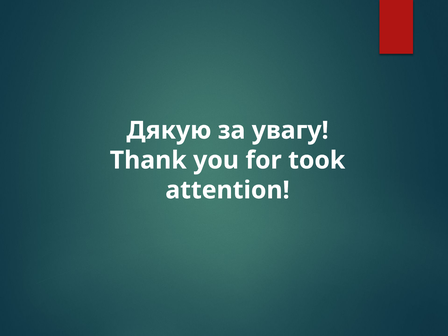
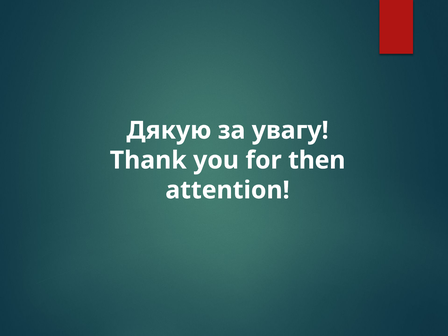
took: took -> then (317, 160)
